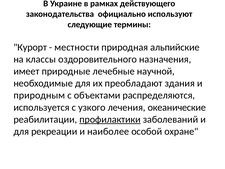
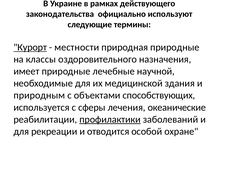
Курорт underline: none -> present (30, 47)
природная альпийские: альпийские -> природные (175, 47)
преобладают: преобладают -> медицинской (134, 83)
распределяются: распределяются -> способствующих (159, 95)
узкого: узкого -> сферы (92, 107)
наиболее: наиболее -> отводится (108, 131)
